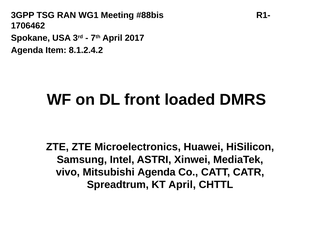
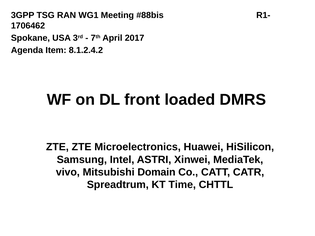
Mitsubishi Agenda: Agenda -> Domain (156, 172)
KT April: April -> Time (182, 185)
